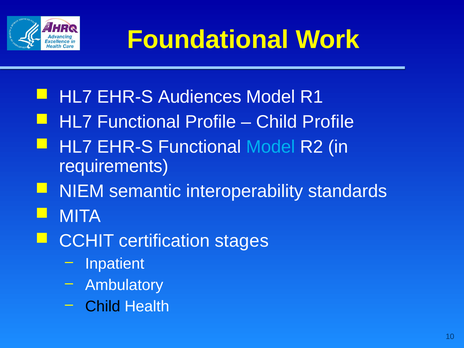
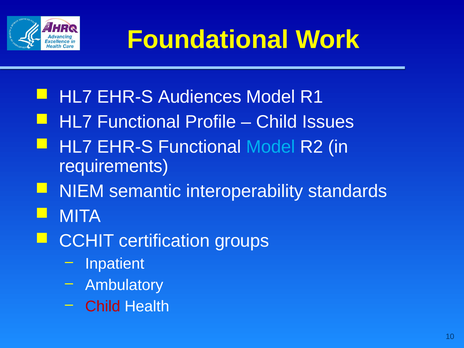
Child Profile: Profile -> Issues (328, 122)
stages: stages -> groups (242, 241)
Child colour: black -> red (103, 306)
